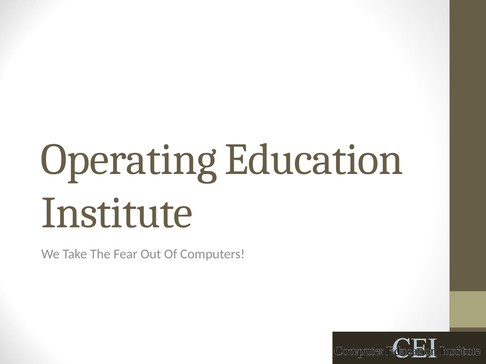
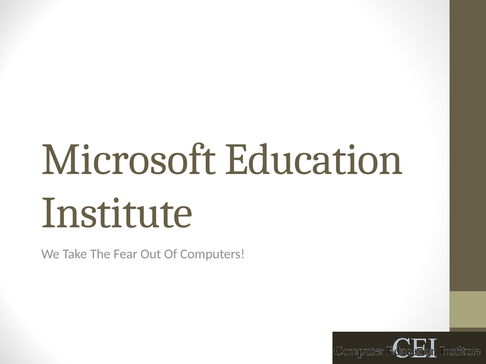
Operating: Operating -> Microsoft (129, 160)
